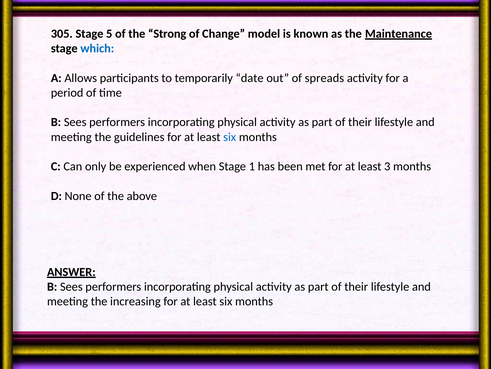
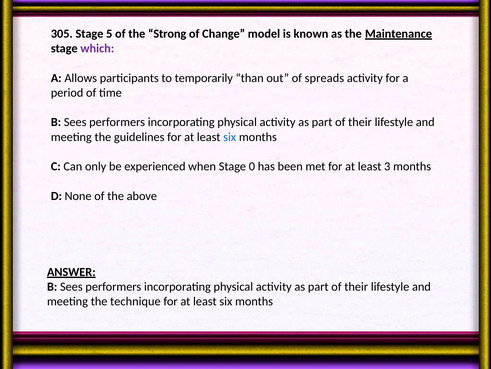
which colour: blue -> purple (97, 48)
date: date -> than (250, 78)
1: 1 -> 0 (252, 166)
increasing: increasing -> technique (135, 301)
